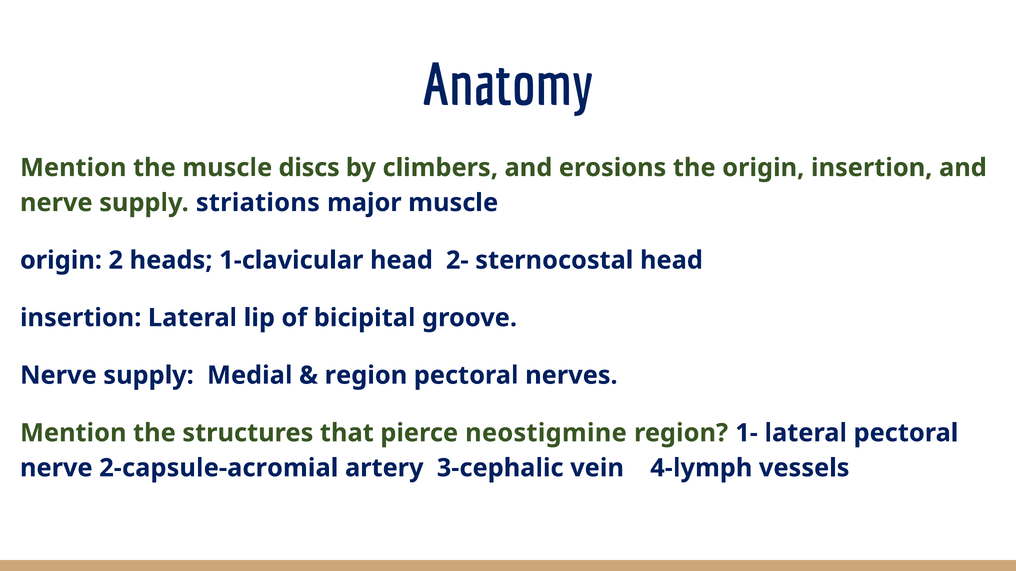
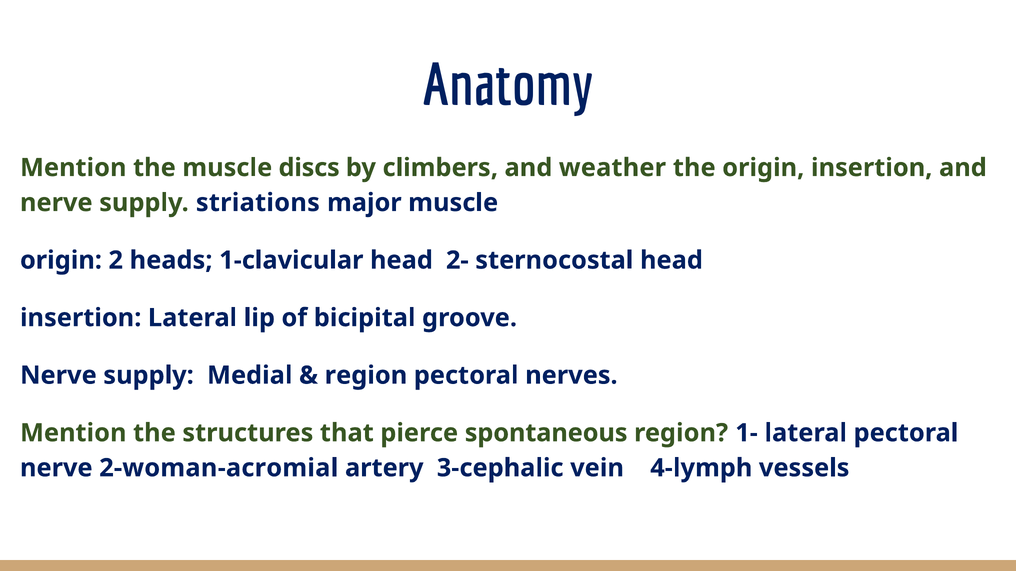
erosions: erosions -> weather (612, 168)
neostigmine: neostigmine -> spontaneous (546, 433)
2-capsule-acromial: 2-capsule-acromial -> 2-woman-acromial (219, 468)
